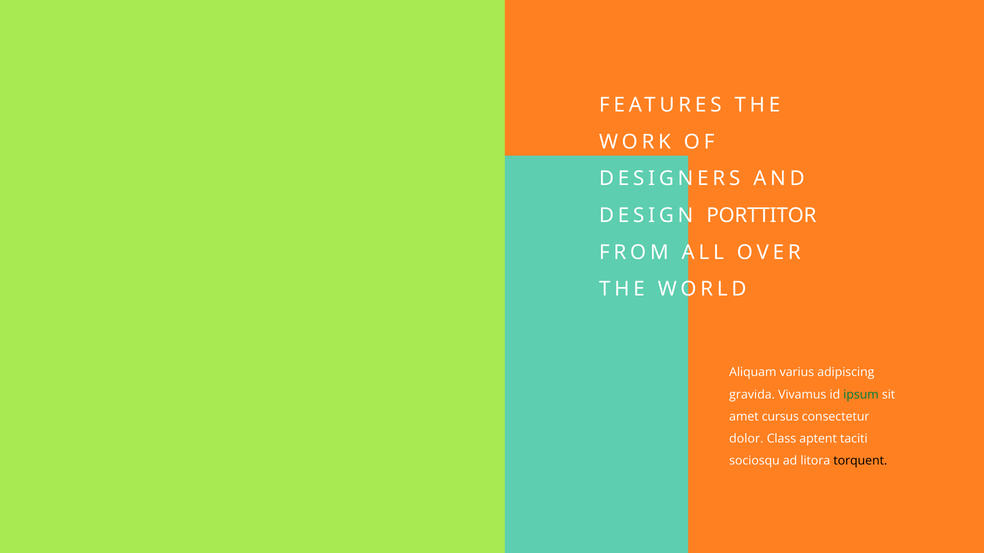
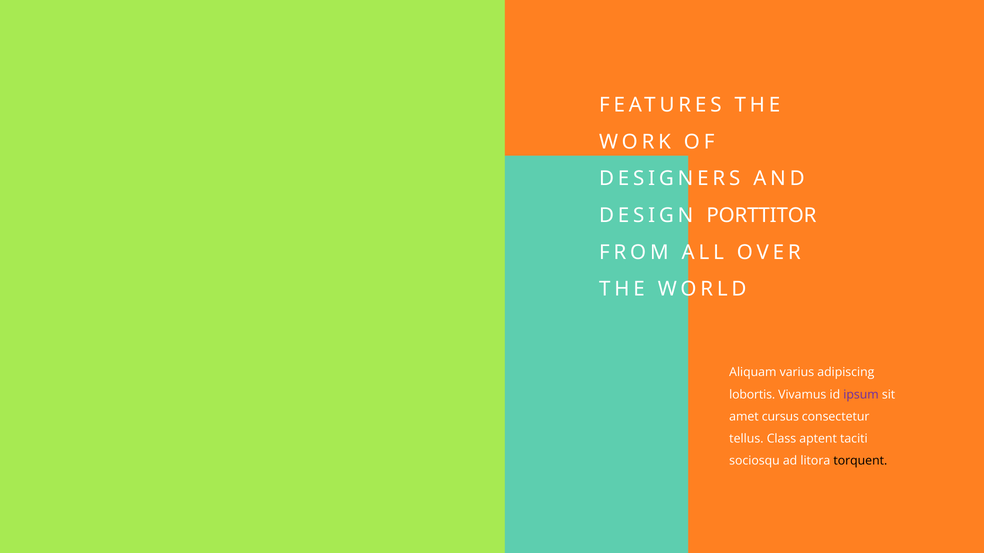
gravida: gravida -> lobortis (752, 395)
ipsum colour: green -> purple (861, 395)
dolor: dolor -> tellus (746, 439)
